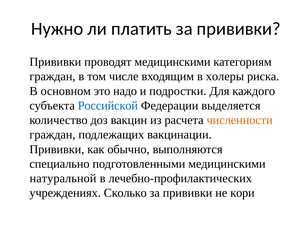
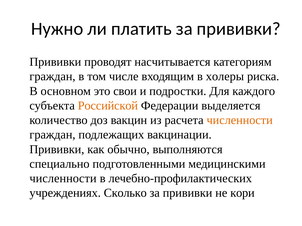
проводят медицинскими: медицинскими -> насчитывается (172, 62)
надо: надо -> свои (125, 91)
Российской colour: blue -> orange (108, 106)
натуральной: натуральной -> численности (63, 179)
